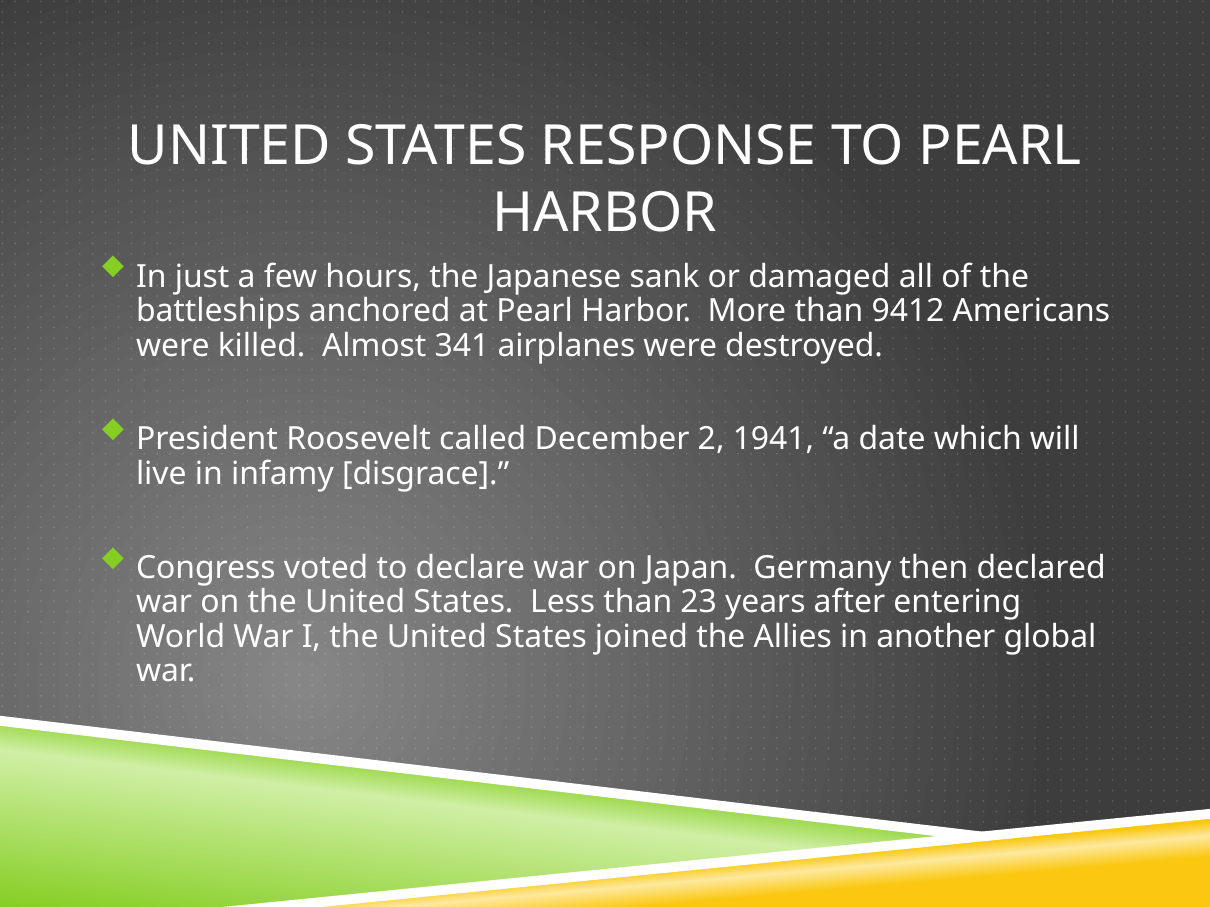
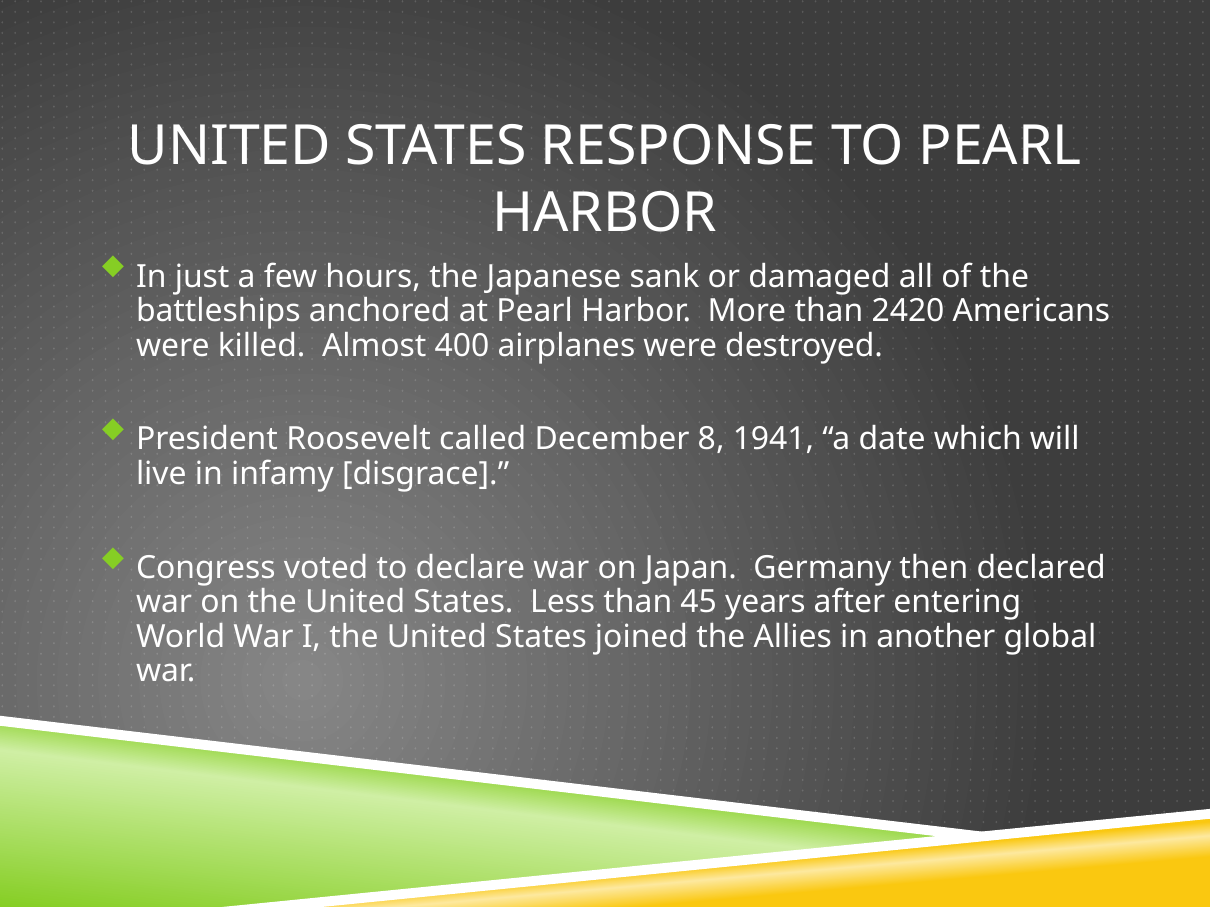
9412: 9412 -> 2420 (908, 311)
341: 341 -> 400 (462, 346)
2: 2 -> 8 (711, 440)
23: 23 -> 45 (699, 603)
